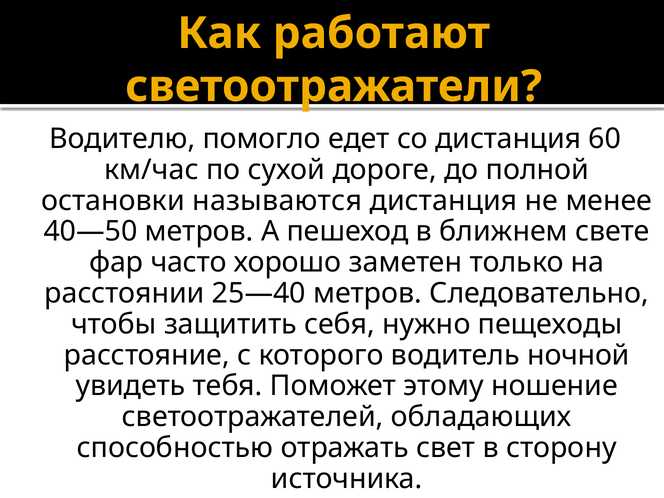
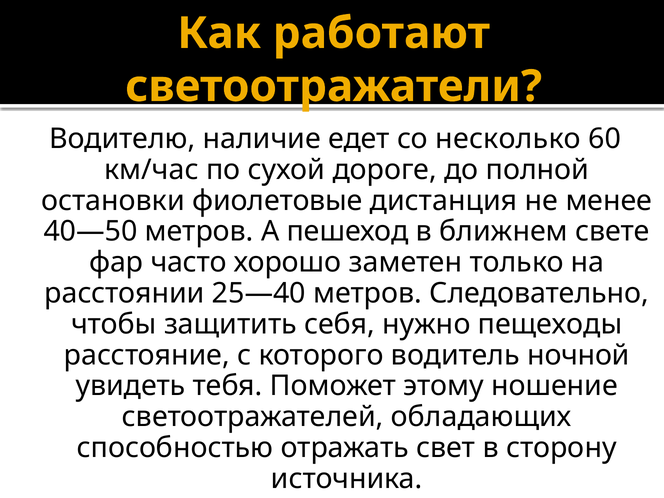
помогло: помогло -> наличие (262, 139)
со дистанция: дистанция -> несколько (508, 139)
называются: называются -> фиолетовые (277, 201)
